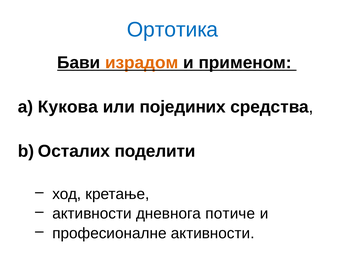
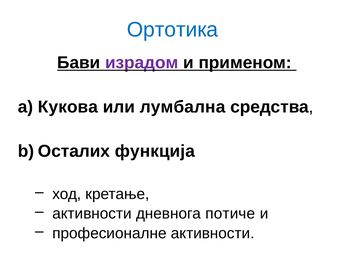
израдом colour: orange -> purple (142, 63)
појединих: појединих -> лумбална (183, 107)
поделити: поделити -> функција (155, 151)
